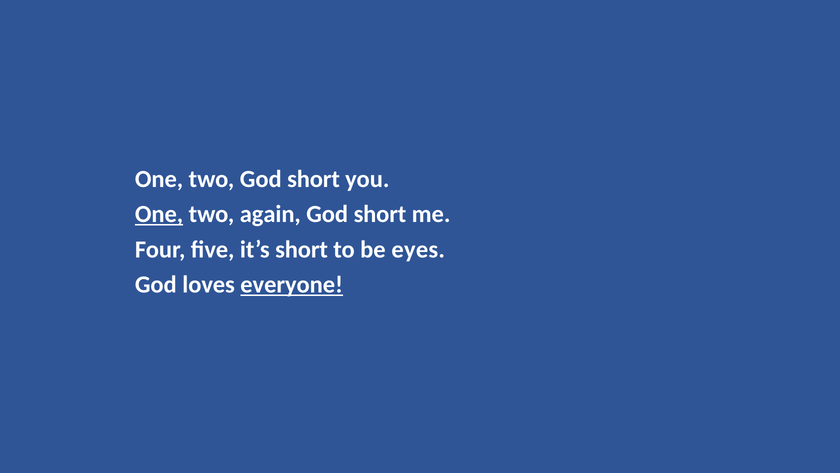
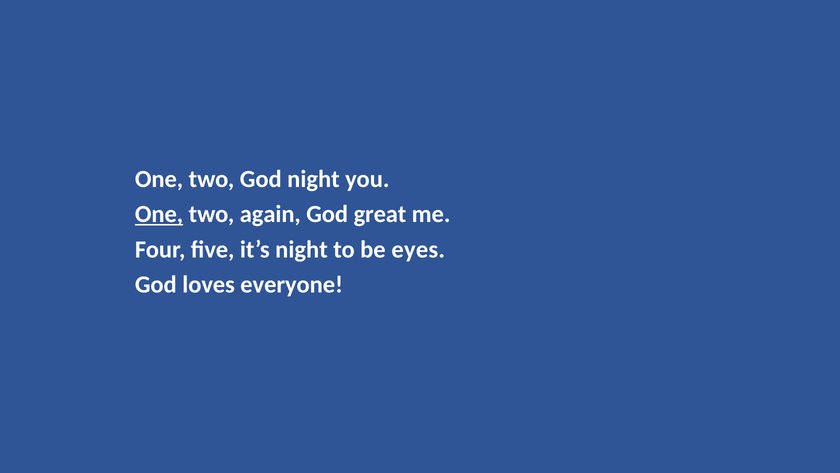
two God short: short -> night (313, 179)
short: short -> great (380, 214)
it’s short: short -> night (301, 249)
everyone underline: present -> none (292, 284)
